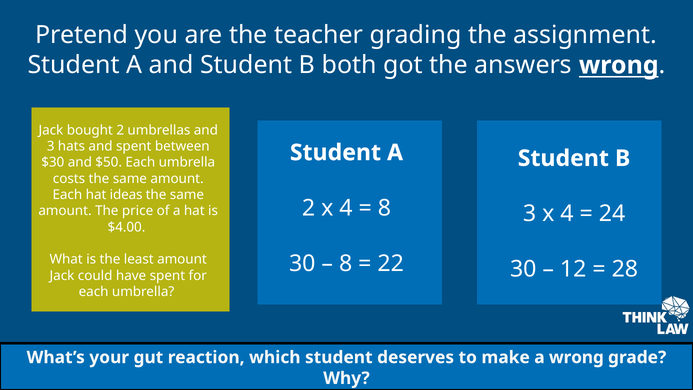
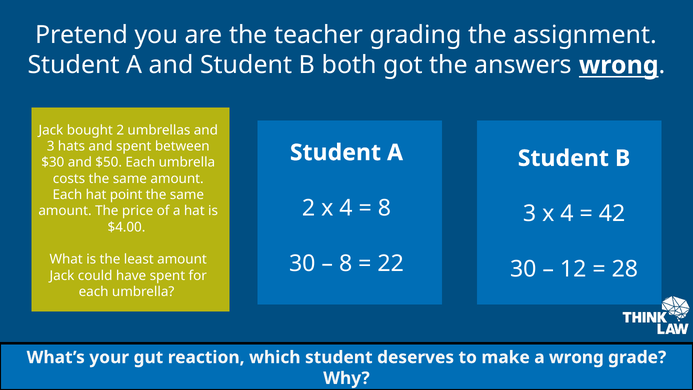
ideas: ideas -> point (126, 195)
24: 24 -> 42 (612, 214)
